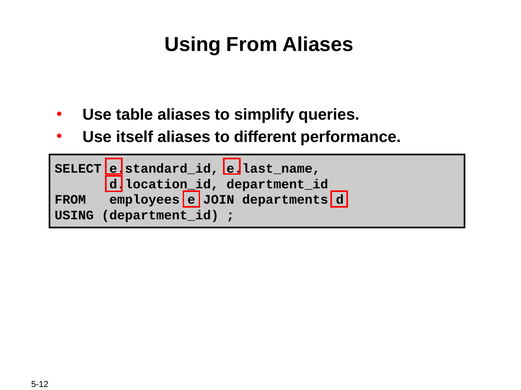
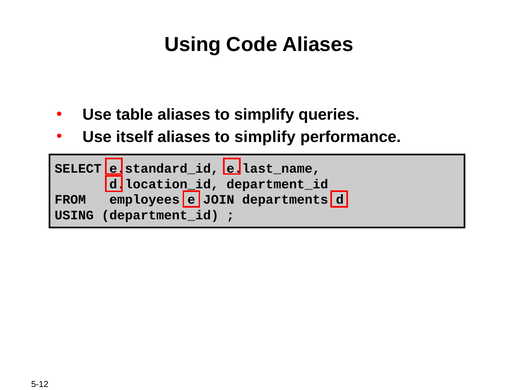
Using From: From -> Code (252, 45)
different: different -> simplify (265, 137)
